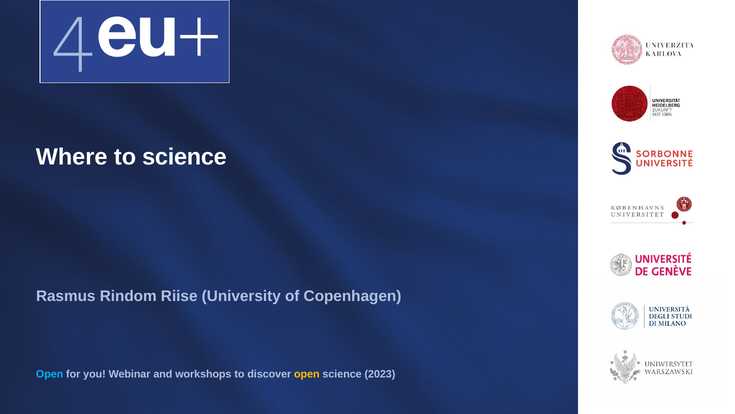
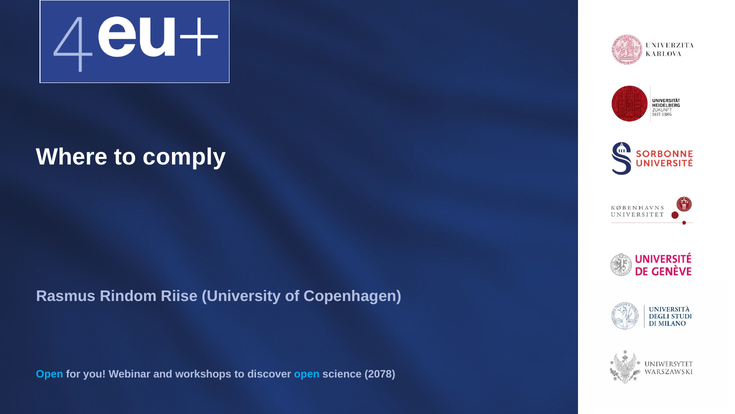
to science: science -> comply (184, 157)
open colour: yellow -> light blue (307, 374)
2023: 2023 -> 2078 (380, 374)
